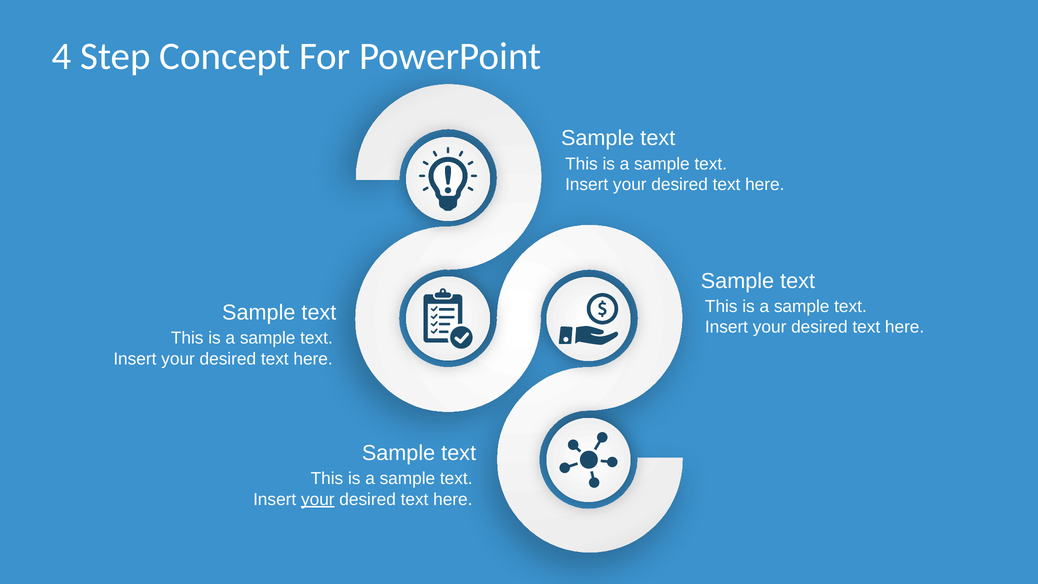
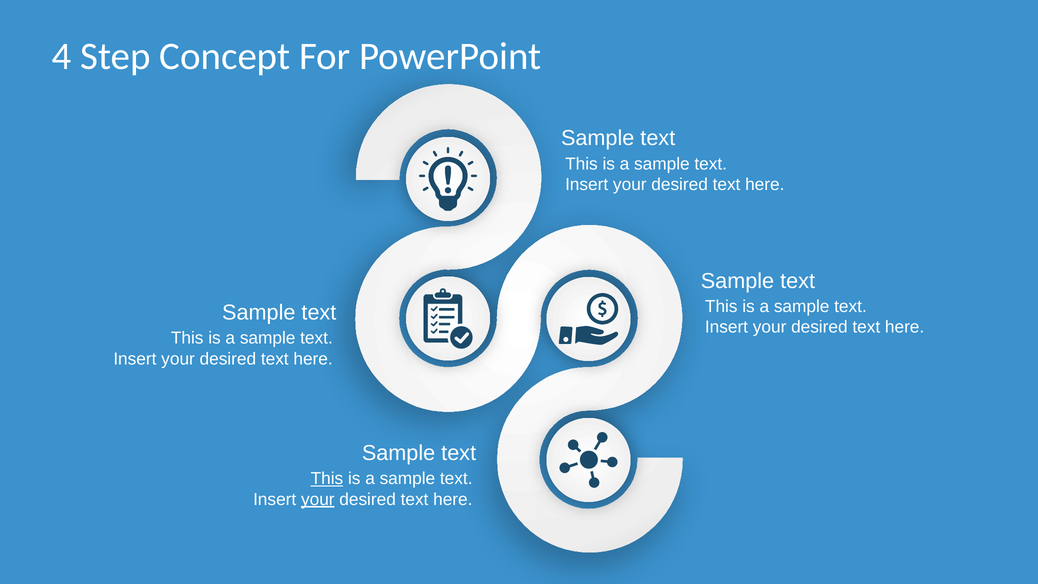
This underline: none -> present (327, 478)
